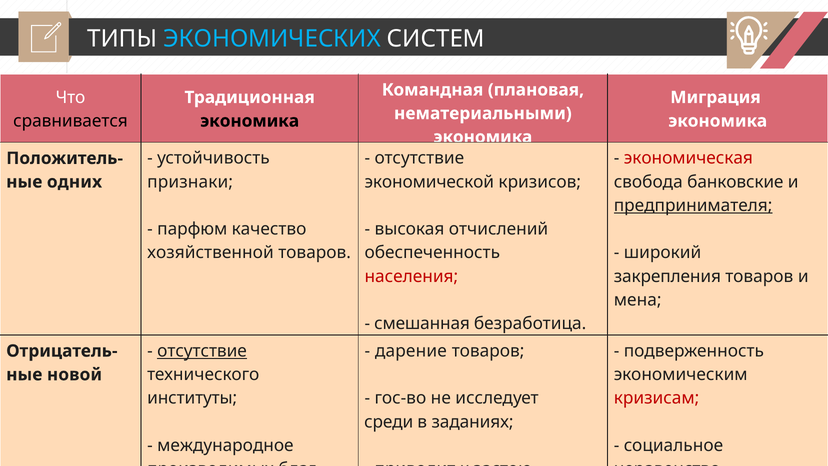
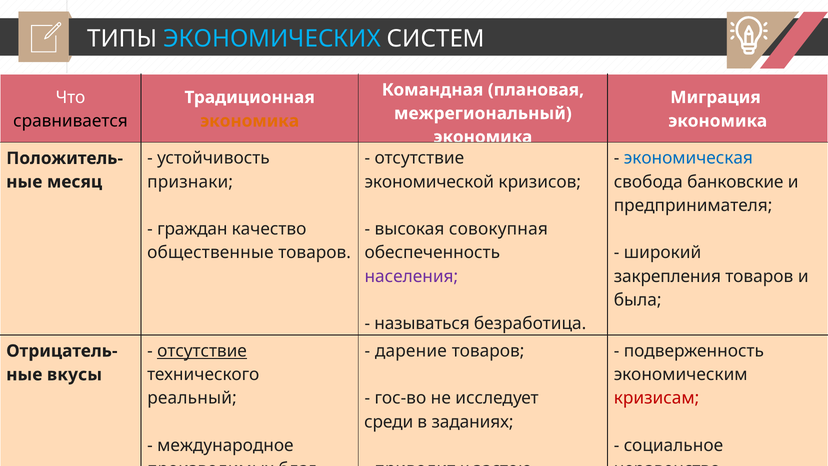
нематериальными: нематериальными -> межрегиональный (483, 113)
экономика colour: black -> orange (250, 121)
экономическая colour: red -> blue (688, 158)
одних: одних -> месяц (75, 182)
предпринимателя underline: present -> none (693, 205)
парфюм: парфюм -> граждан (192, 229)
отчислений: отчислений -> совокупная (498, 229)
хозяйственной: хозяйственной -> общественные (210, 253)
населения colour: red -> purple (411, 276)
мена: мена -> была (638, 300)
смешанная: смешанная -> называться (422, 323)
новой: новой -> вкусы (74, 374)
институты: институты -> реальный (192, 398)
